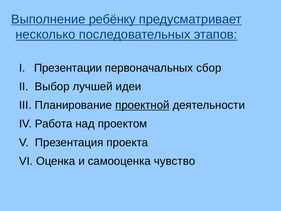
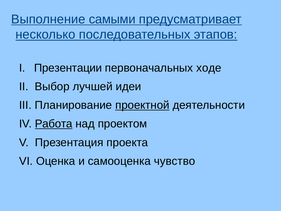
ребёнку: ребёнку -> самыми (112, 19)
сбор: сбор -> ходе (209, 68)
Работа underline: none -> present (54, 124)
